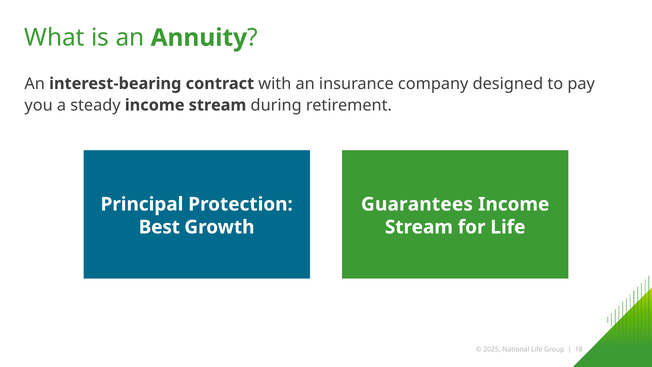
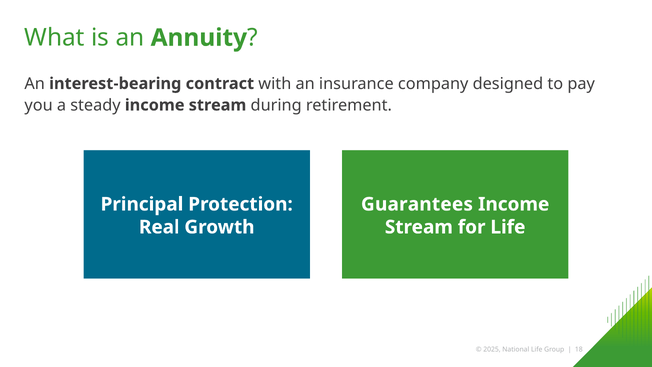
Best: Best -> Real (159, 227)
